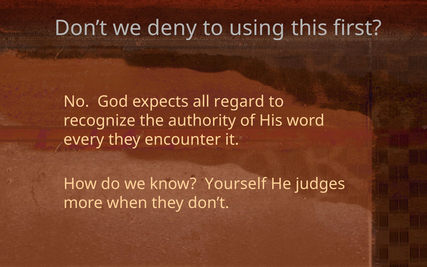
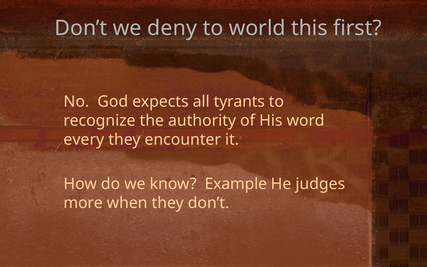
using: using -> world (257, 28)
regard: regard -> tyrants (239, 102)
Yourself: Yourself -> Example (236, 184)
